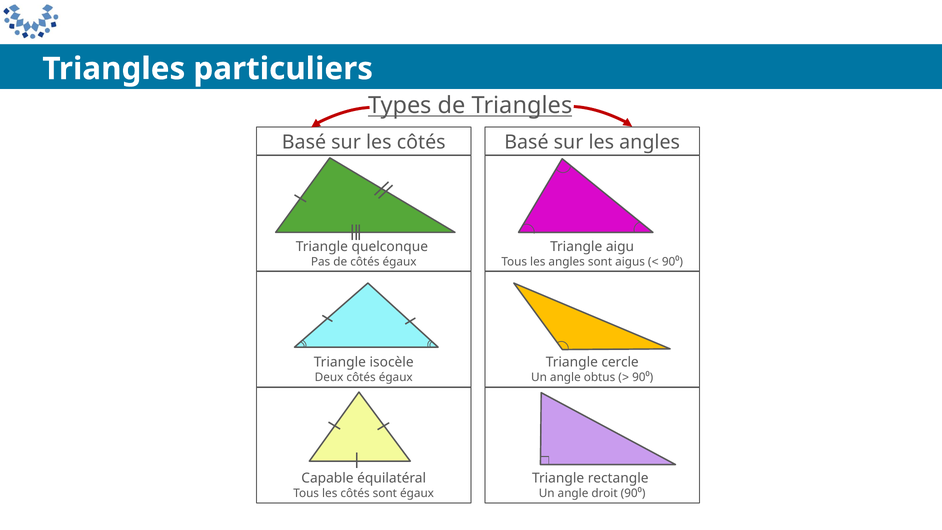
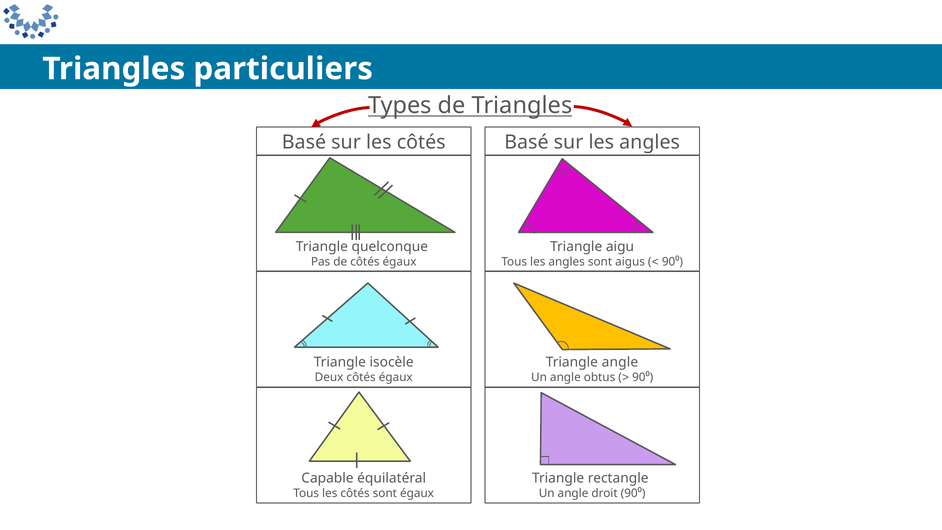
Triangle cercle: cercle -> angle (620, 362)
